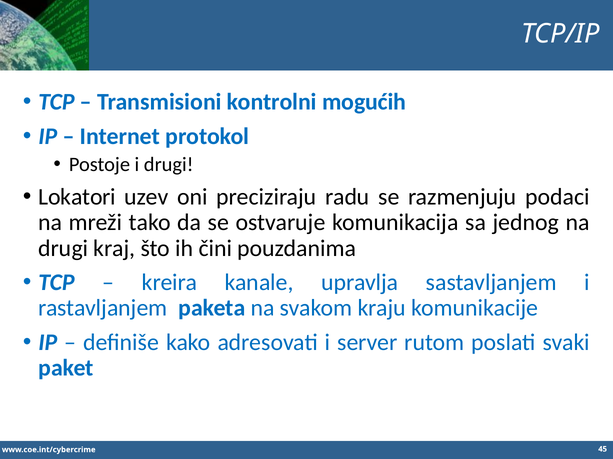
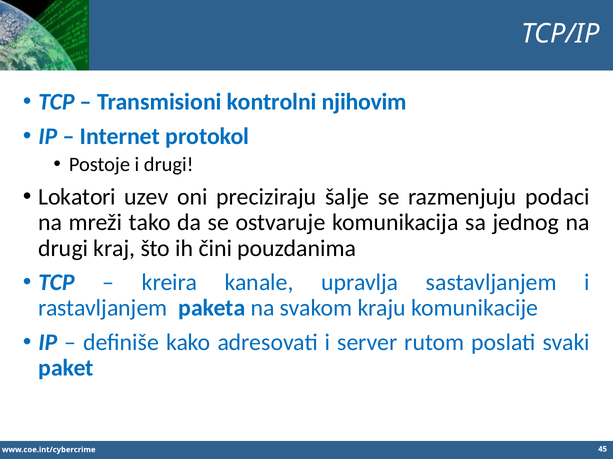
mogućih: mogućih -> njihovim (364, 102)
radu: radu -> šalje (347, 197)
